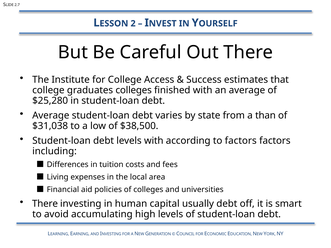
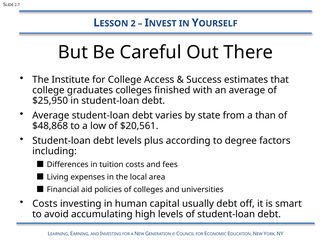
$25,280: $25,280 -> $25,950 (50, 101)
$31,038: $31,038 -> $48,868 (50, 126)
$38,500: $38,500 -> $20,561 (139, 126)
levels with: with -> plus (154, 141)
to factors: factors -> degree (241, 141)
There: There -> Costs (45, 204)
